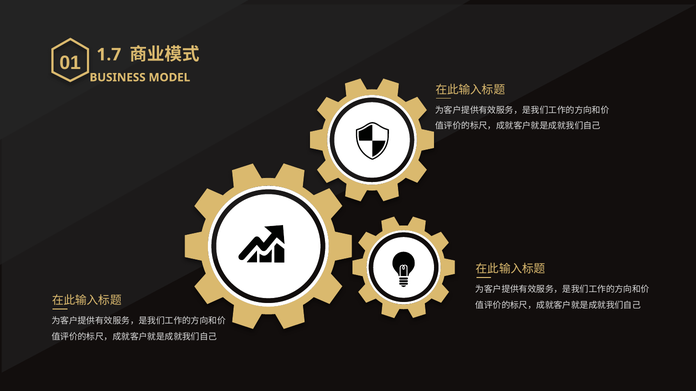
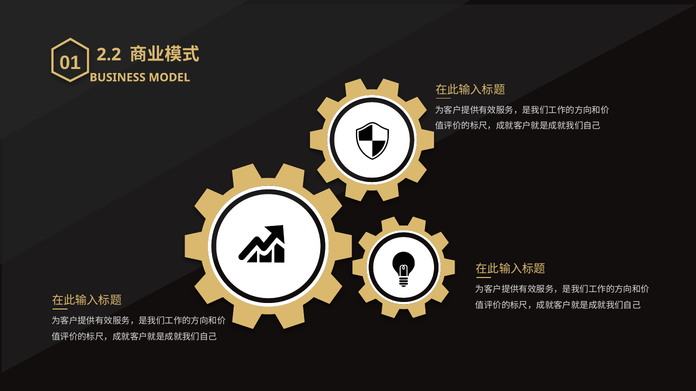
1.7: 1.7 -> 2.2 (109, 55)
